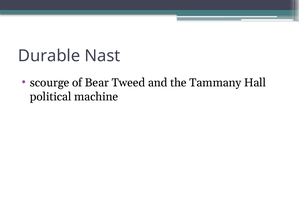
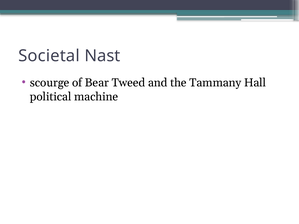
Durable: Durable -> Societal (49, 56)
